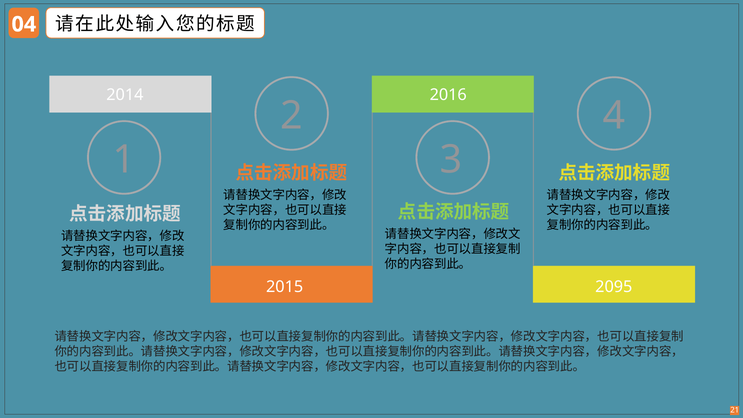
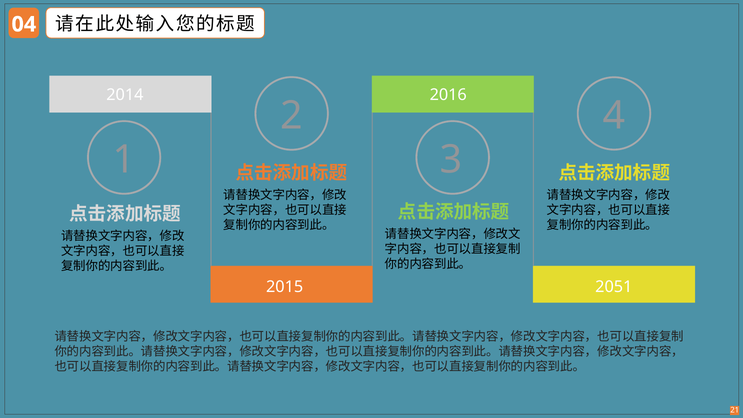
2095: 2095 -> 2051 (614, 287)
